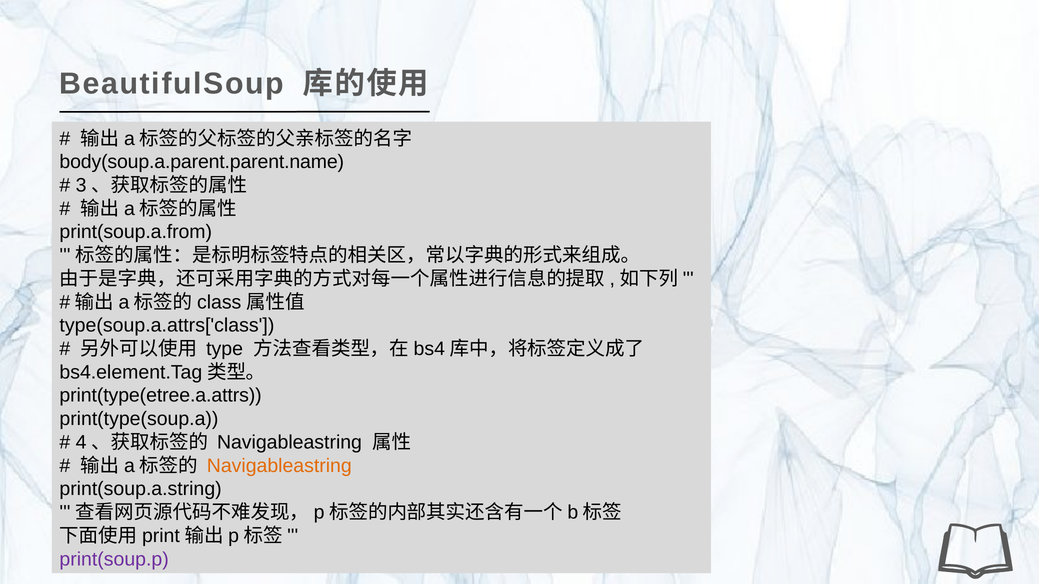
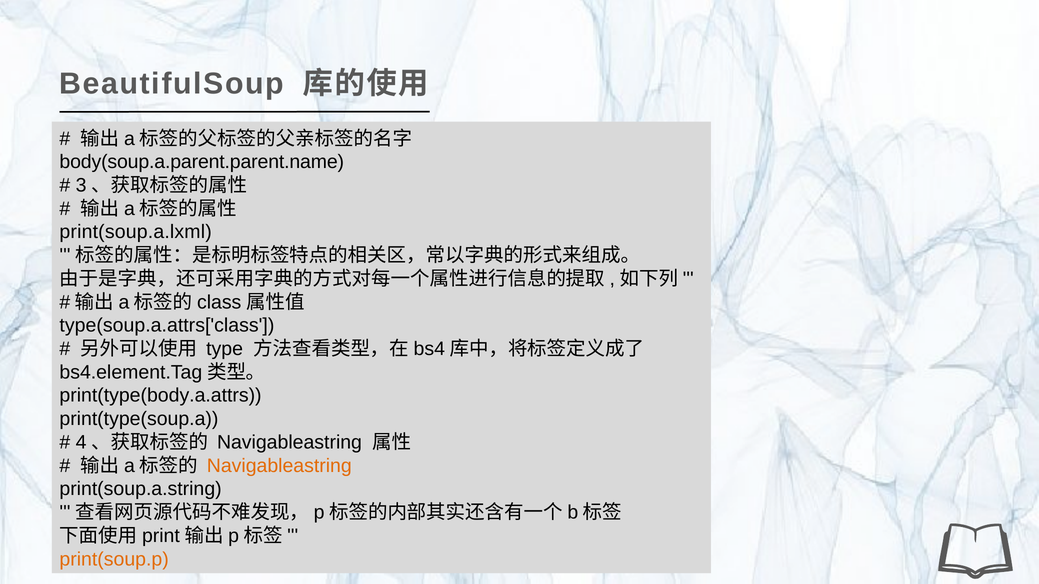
print(soup.a.from: print(soup.a.from -> print(soup.a.lxml (136, 232)
print(type(etree.a.attrs: print(type(etree.a.attrs -> print(type(body.a.attrs (161, 396)
print(soup.p colour: purple -> orange (114, 560)
